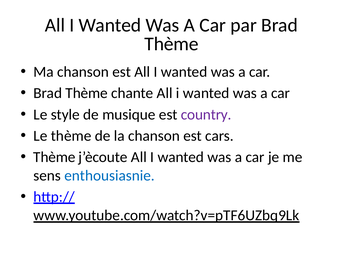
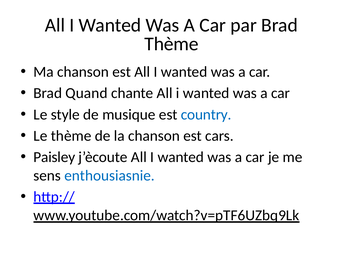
Thème: Thème -> Quand (87, 93)
country colour: purple -> blue (206, 115)
Thème: Thème -> Paisley (54, 157)
